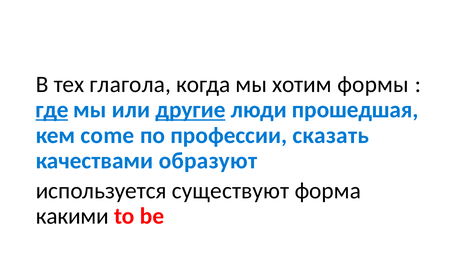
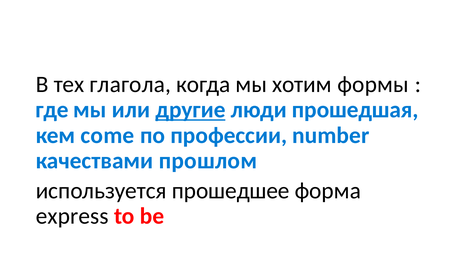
где underline: present -> none (52, 110)
сказать: сказать -> number (331, 135)
образуют: образуют -> прошлом (208, 160)
существуют: существуют -> прошедшее (231, 190)
какими: какими -> express (72, 216)
